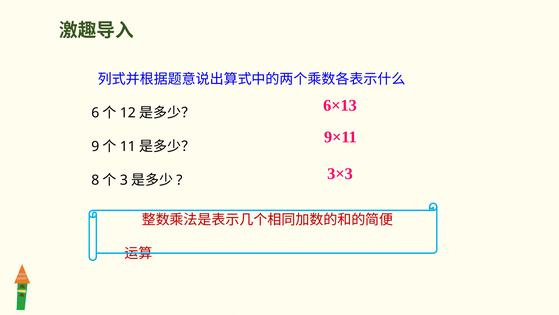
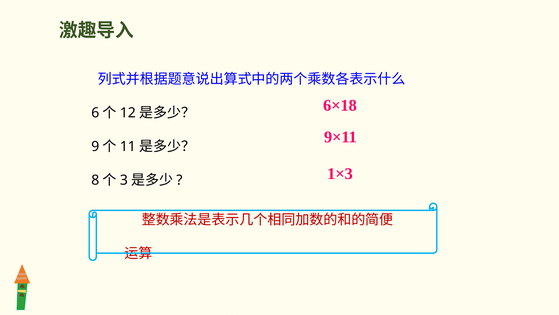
6×13: 6×13 -> 6×18 (340, 105)
3×3: 3×3 -> 1×3 (340, 174)
